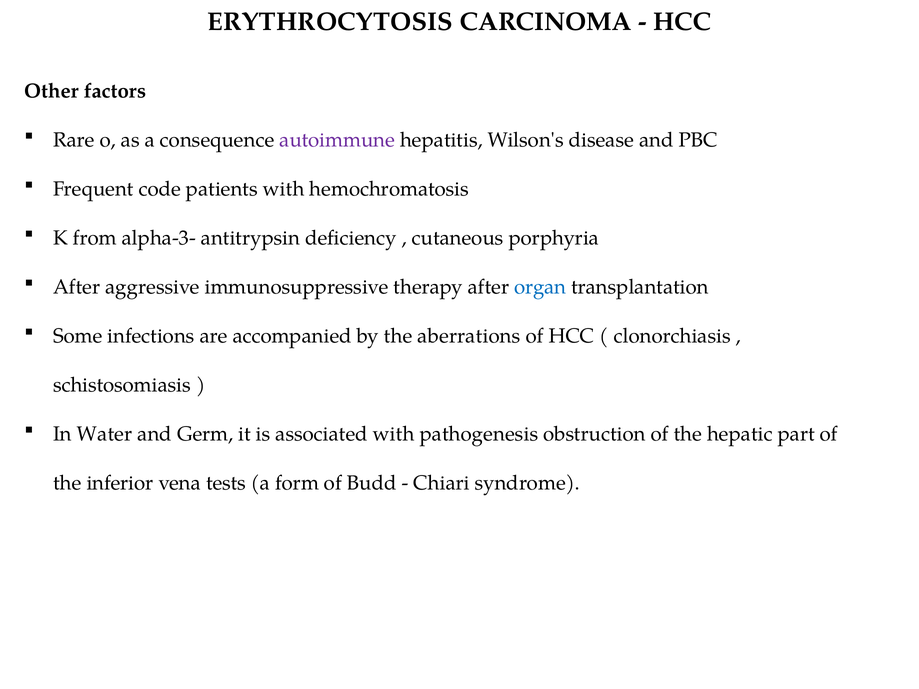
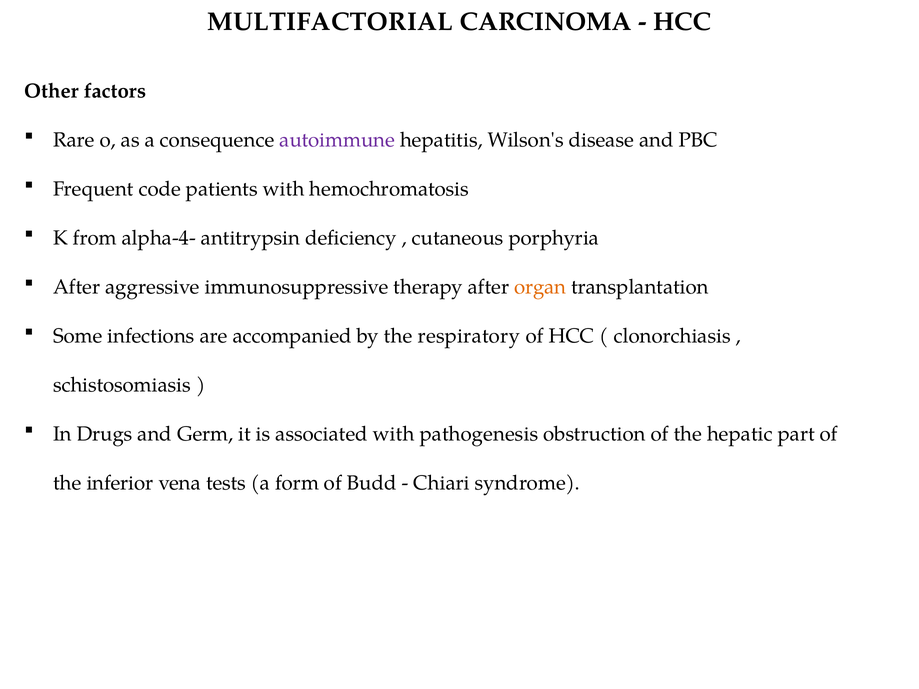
ERYTHROCYTOSIS: ERYTHROCYTOSIS -> MULTIFACTORIAL (330, 22)
alpha-3-: alpha-3- -> alpha-4- (159, 238)
organ colour: blue -> orange (540, 287)
aberrations: aberrations -> respiratory (469, 336)
Water: Water -> Drugs (105, 434)
